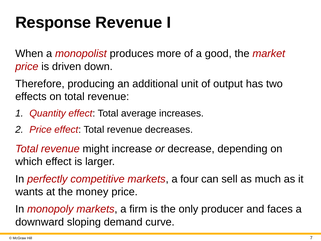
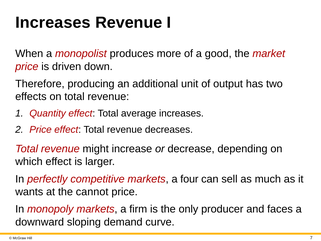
Response: Response -> Increases (53, 23)
money: money -> cannot (92, 192)
